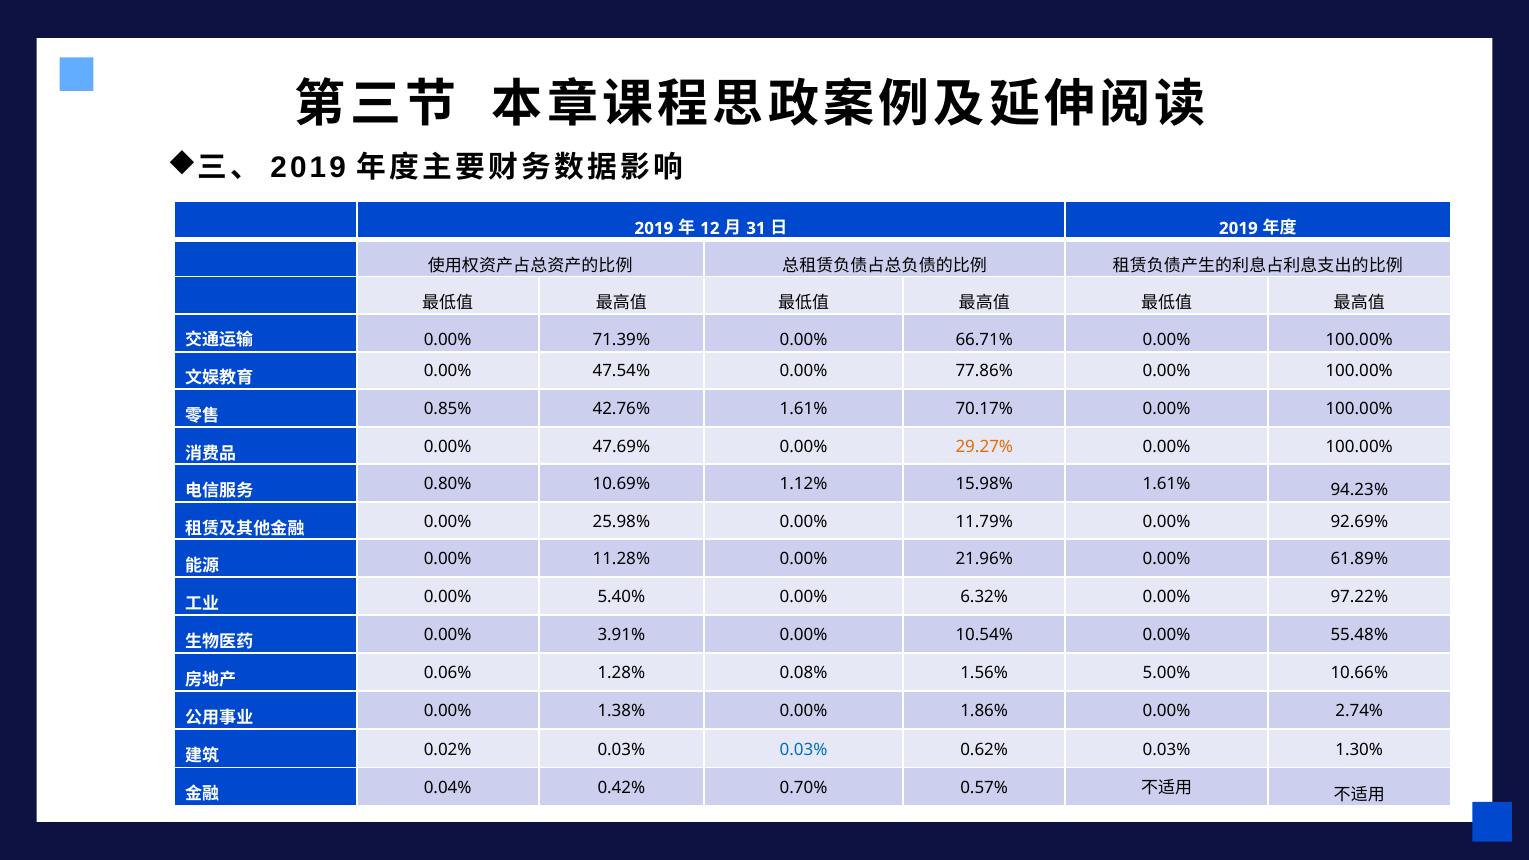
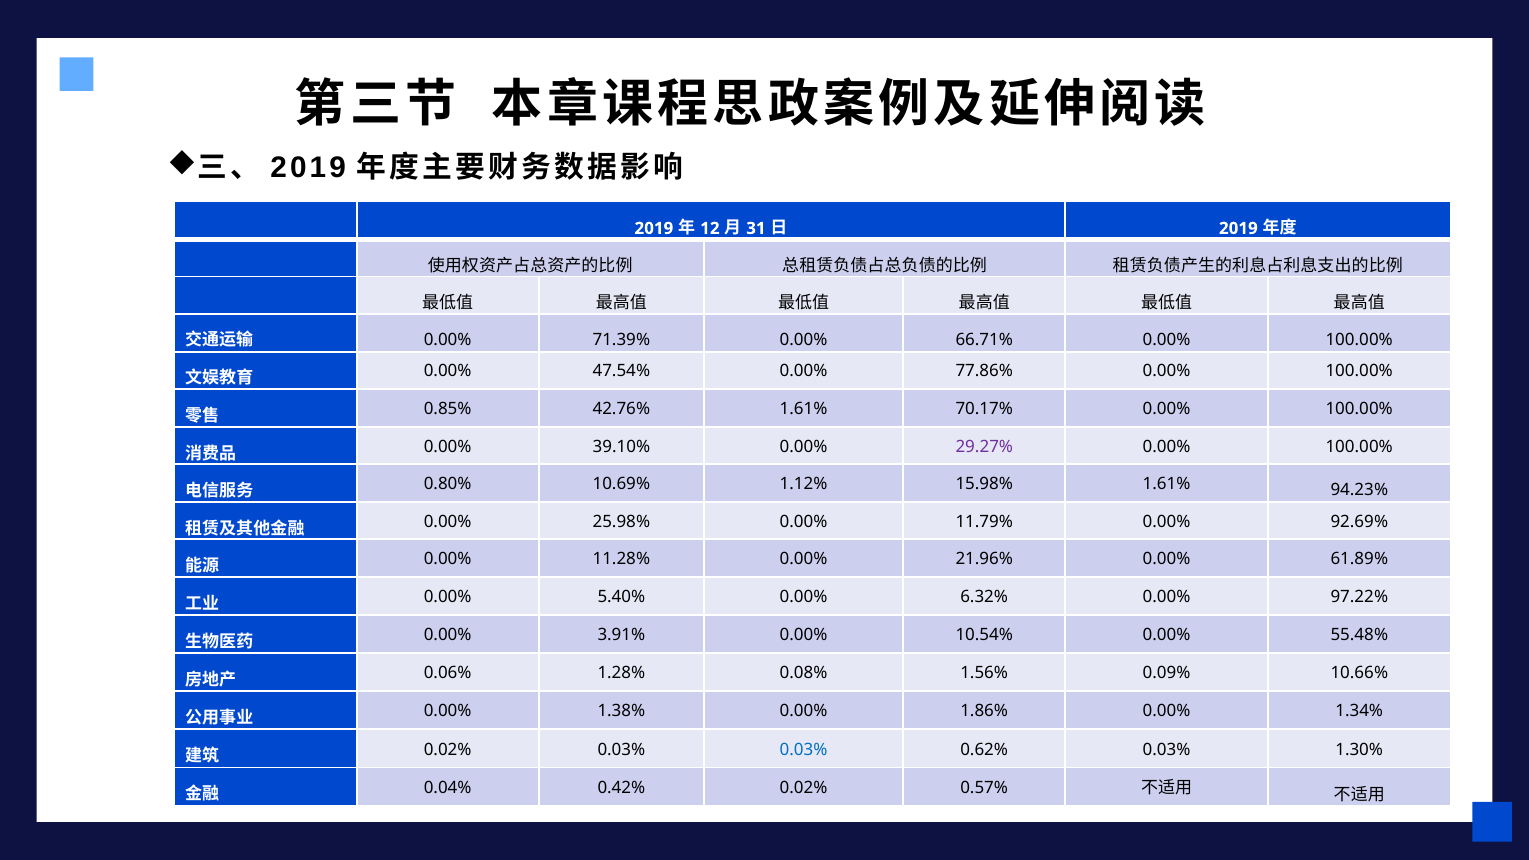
47.69%: 47.69% -> 39.10% (621, 446)
29.27% colour: orange -> purple (984, 446)
5.00%: 5.00% -> 0.09% (1167, 673)
2.74%: 2.74% -> 1.34% (1359, 711)
0.42% 0.70%: 0.70% -> 0.02% (804, 788)
